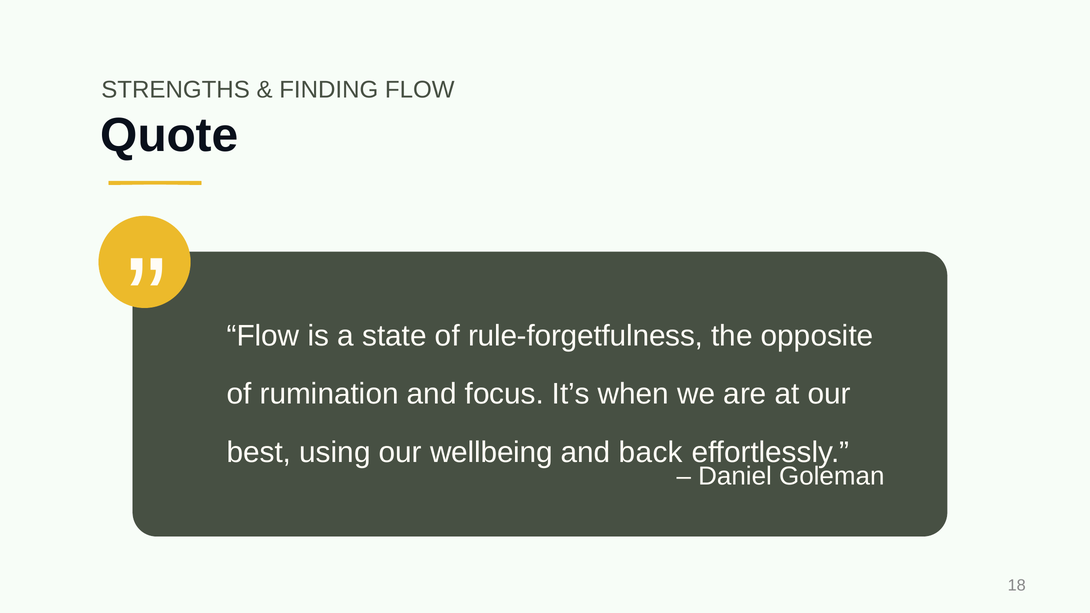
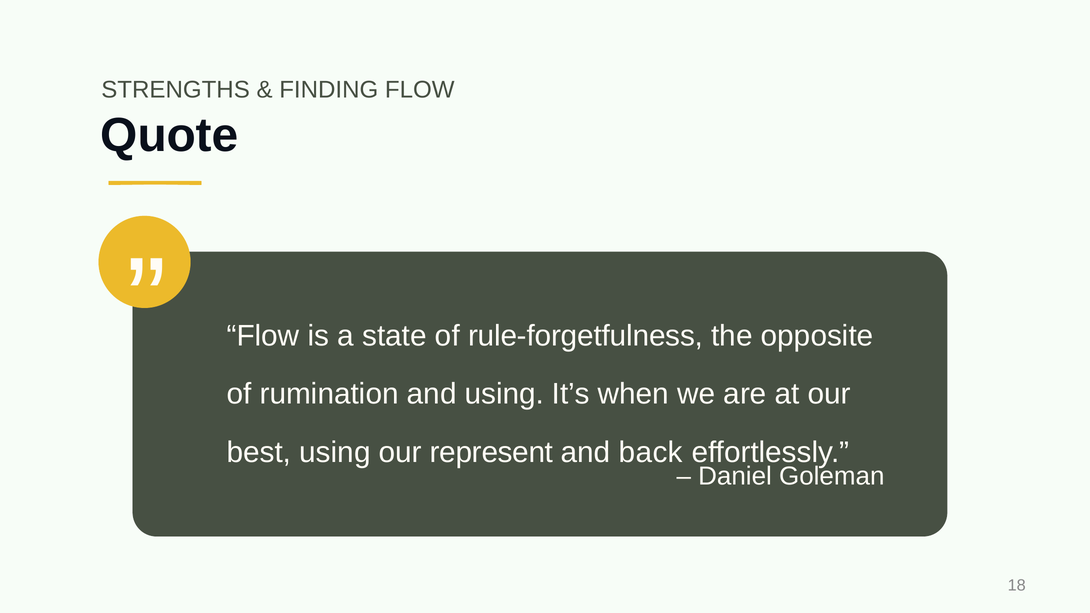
and focus: focus -> using (504, 394)
wellbeing: wellbeing -> represent (491, 452)
